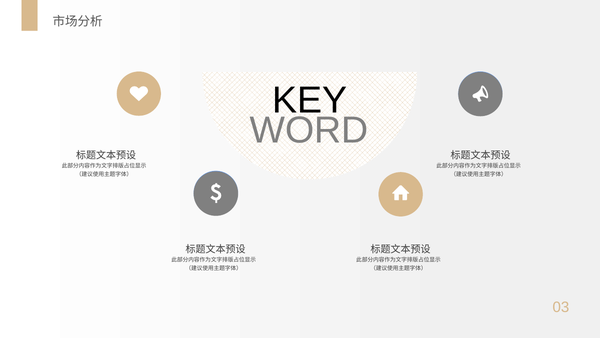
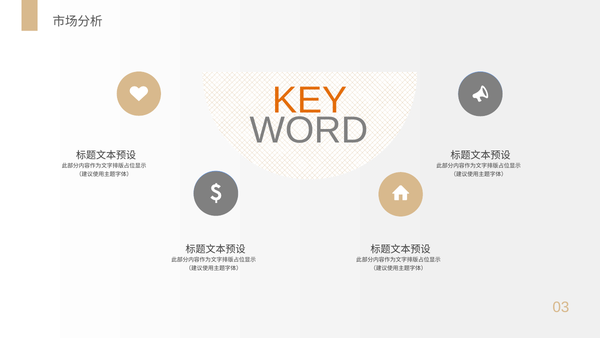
KEY colour: black -> orange (310, 100)
